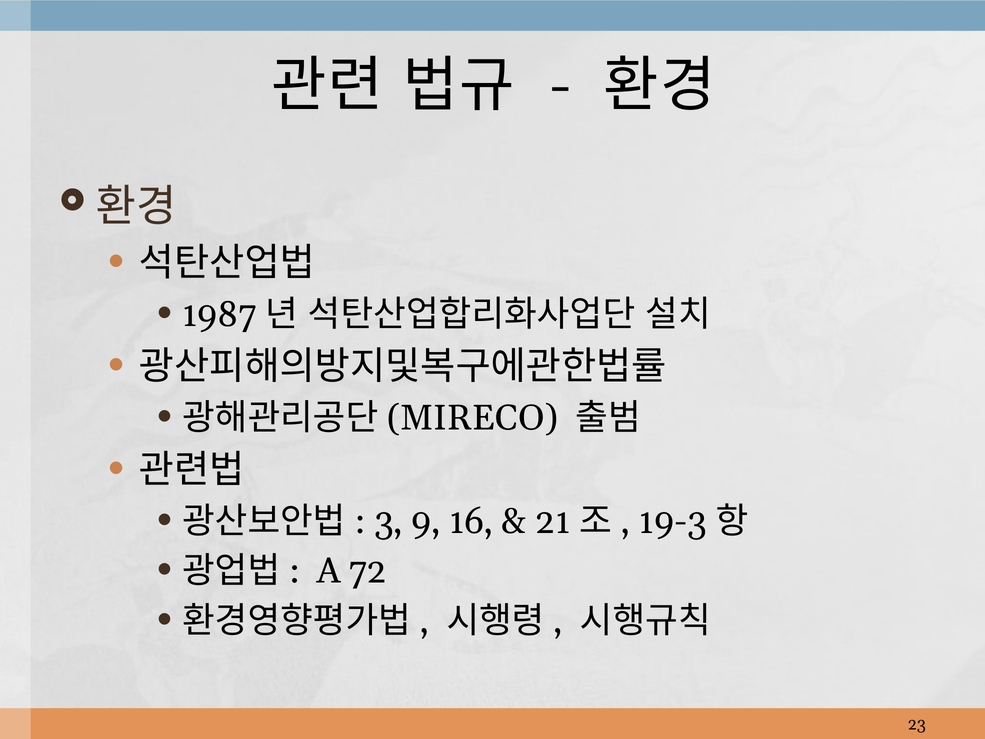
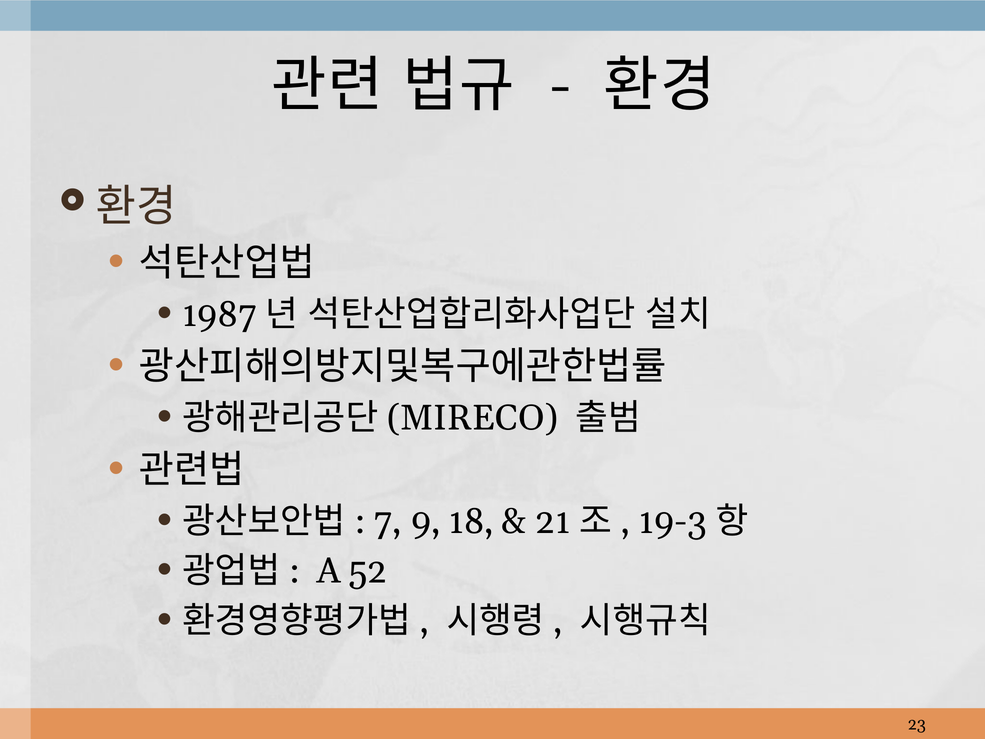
3: 3 -> 7 (388, 521)
16: 16 -> 18 (471, 521)
72: 72 -> 52 (368, 571)
